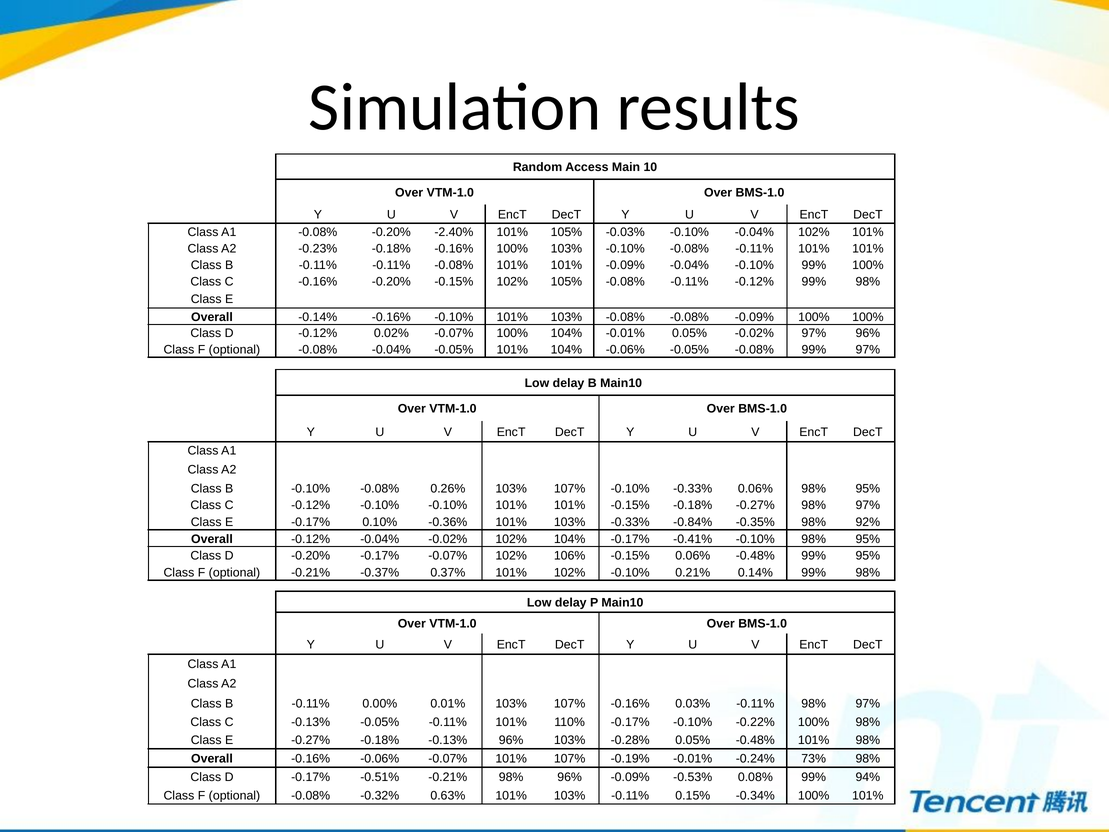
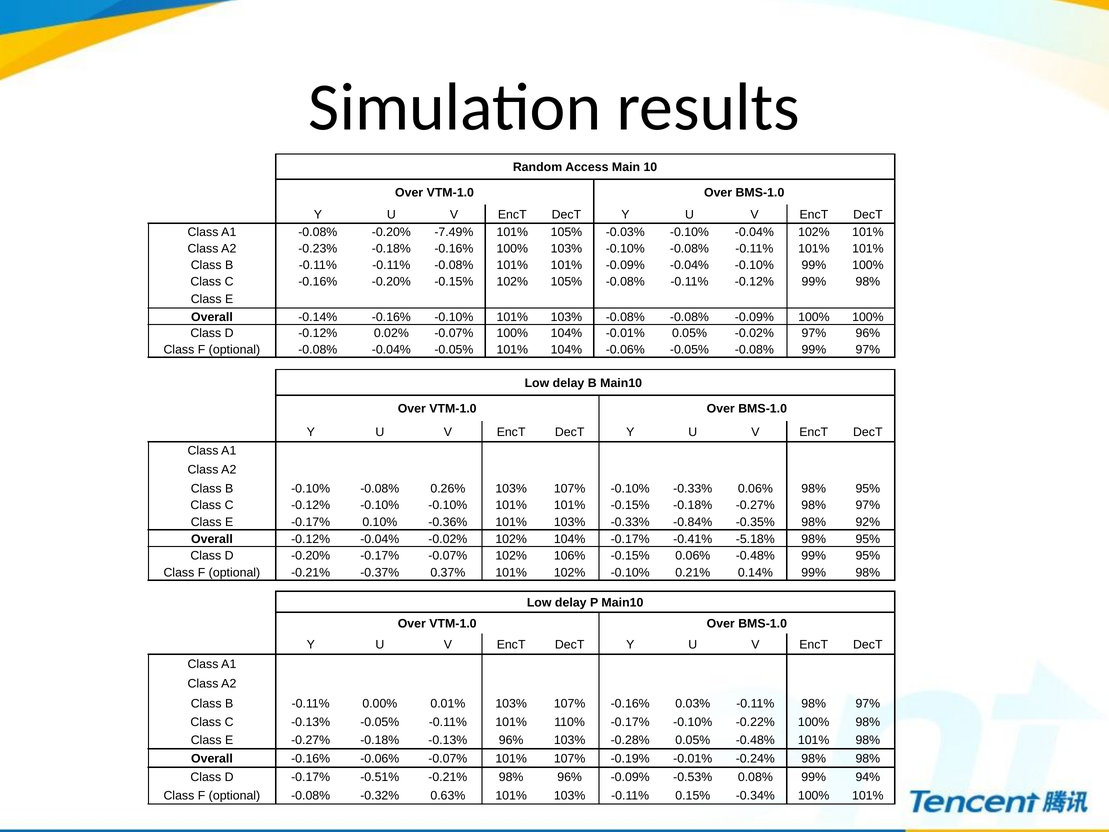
-2.40%: -2.40% -> -7.49% (454, 232)
-0.41% -0.10%: -0.10% -> -5.18% (755, 539)
-0.24% 73%: 73% -> 98% (814, 758)
